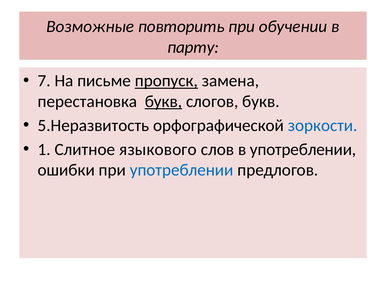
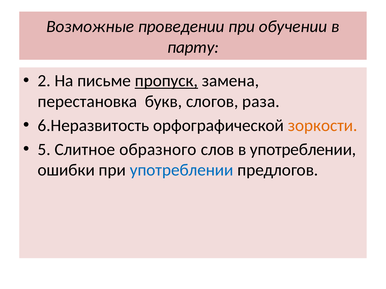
повторить: повторить -> проведении (181, 27)
7: 7 -> 2 (44, 81)
букв underline: present -> none (163, 102)
слогов букв: букв -> раза (261, 102)
5.Неразвитость: 5.Неразвитость -> 6.Неразвитость (93, 126)
зоркости colour: blue -> orange (323, 126)
1: 1 -> 5 (44, 150)
языкового: языкового -> образного (158, 150)
